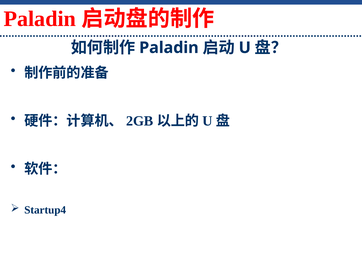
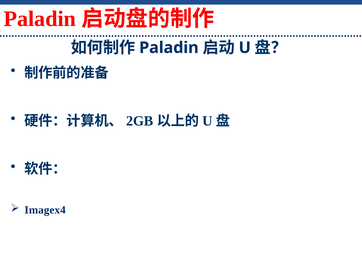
Startup4: Startup4 -> Imagex4 (45, 210)
